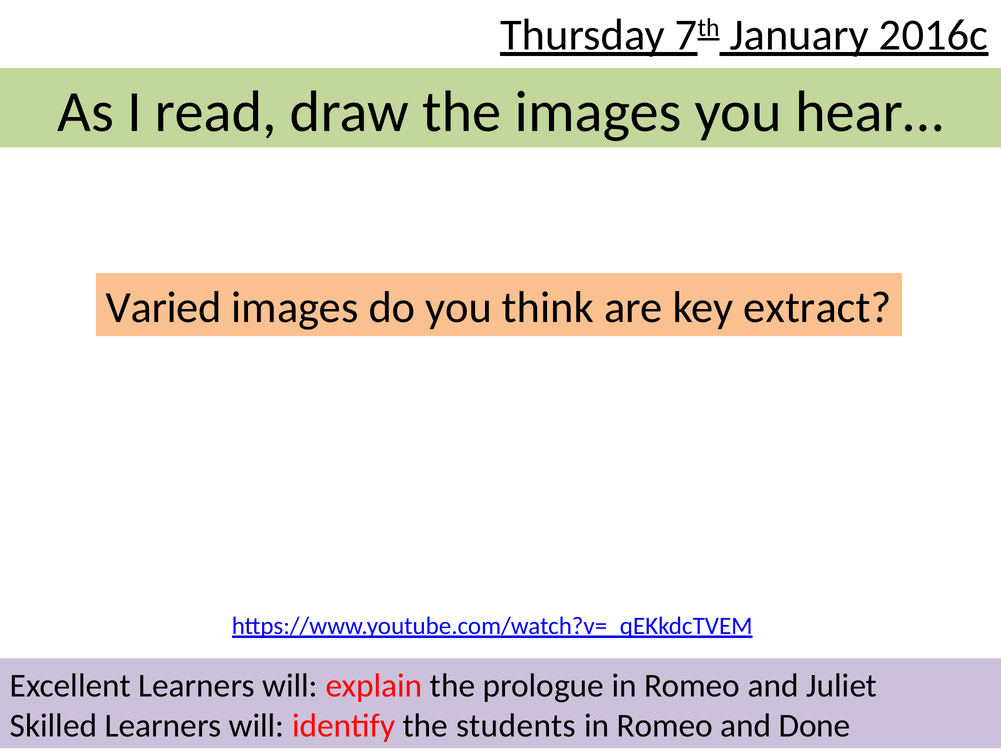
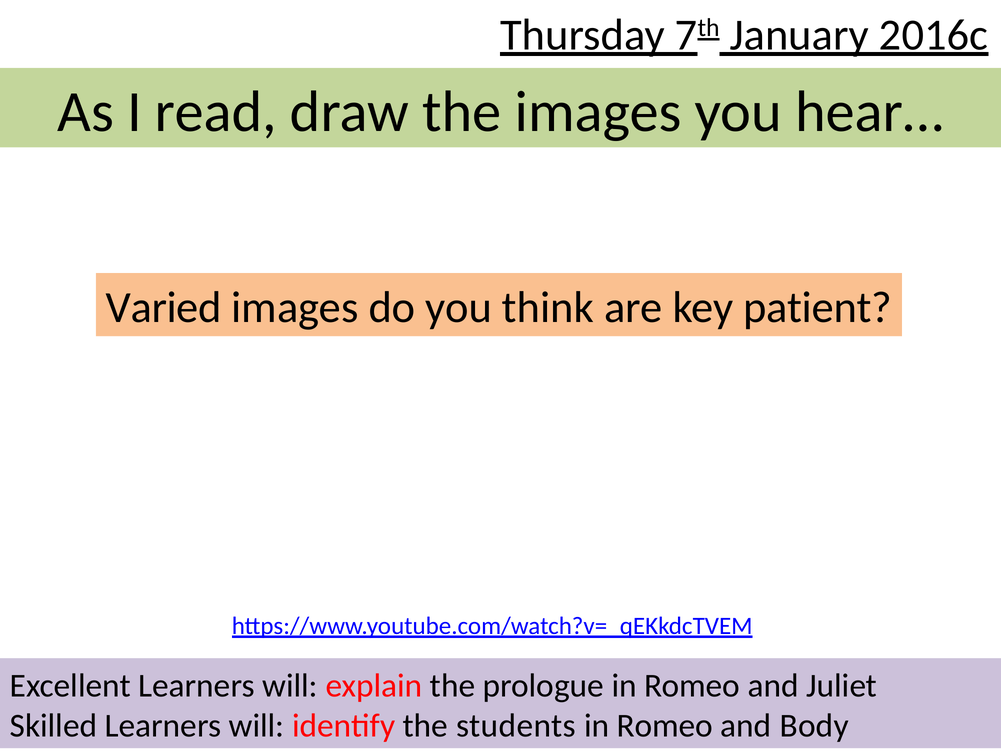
extract: extract -> patient (818, 308)
Done: Done -> Body (814, 725)
